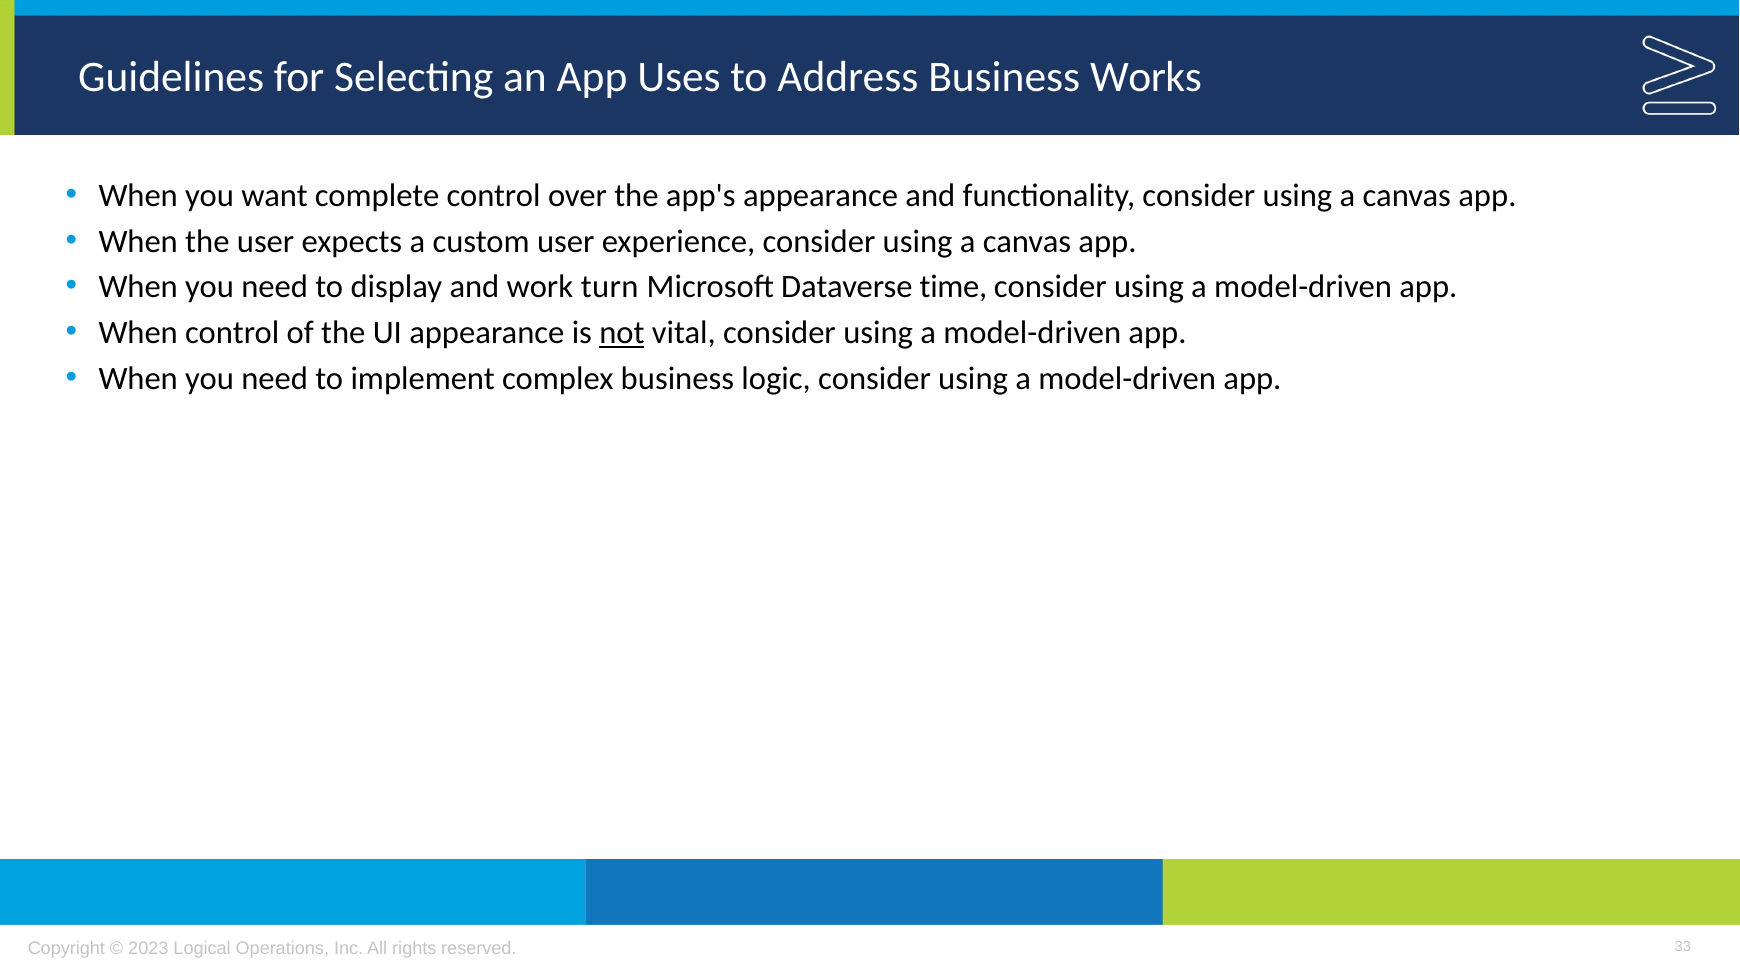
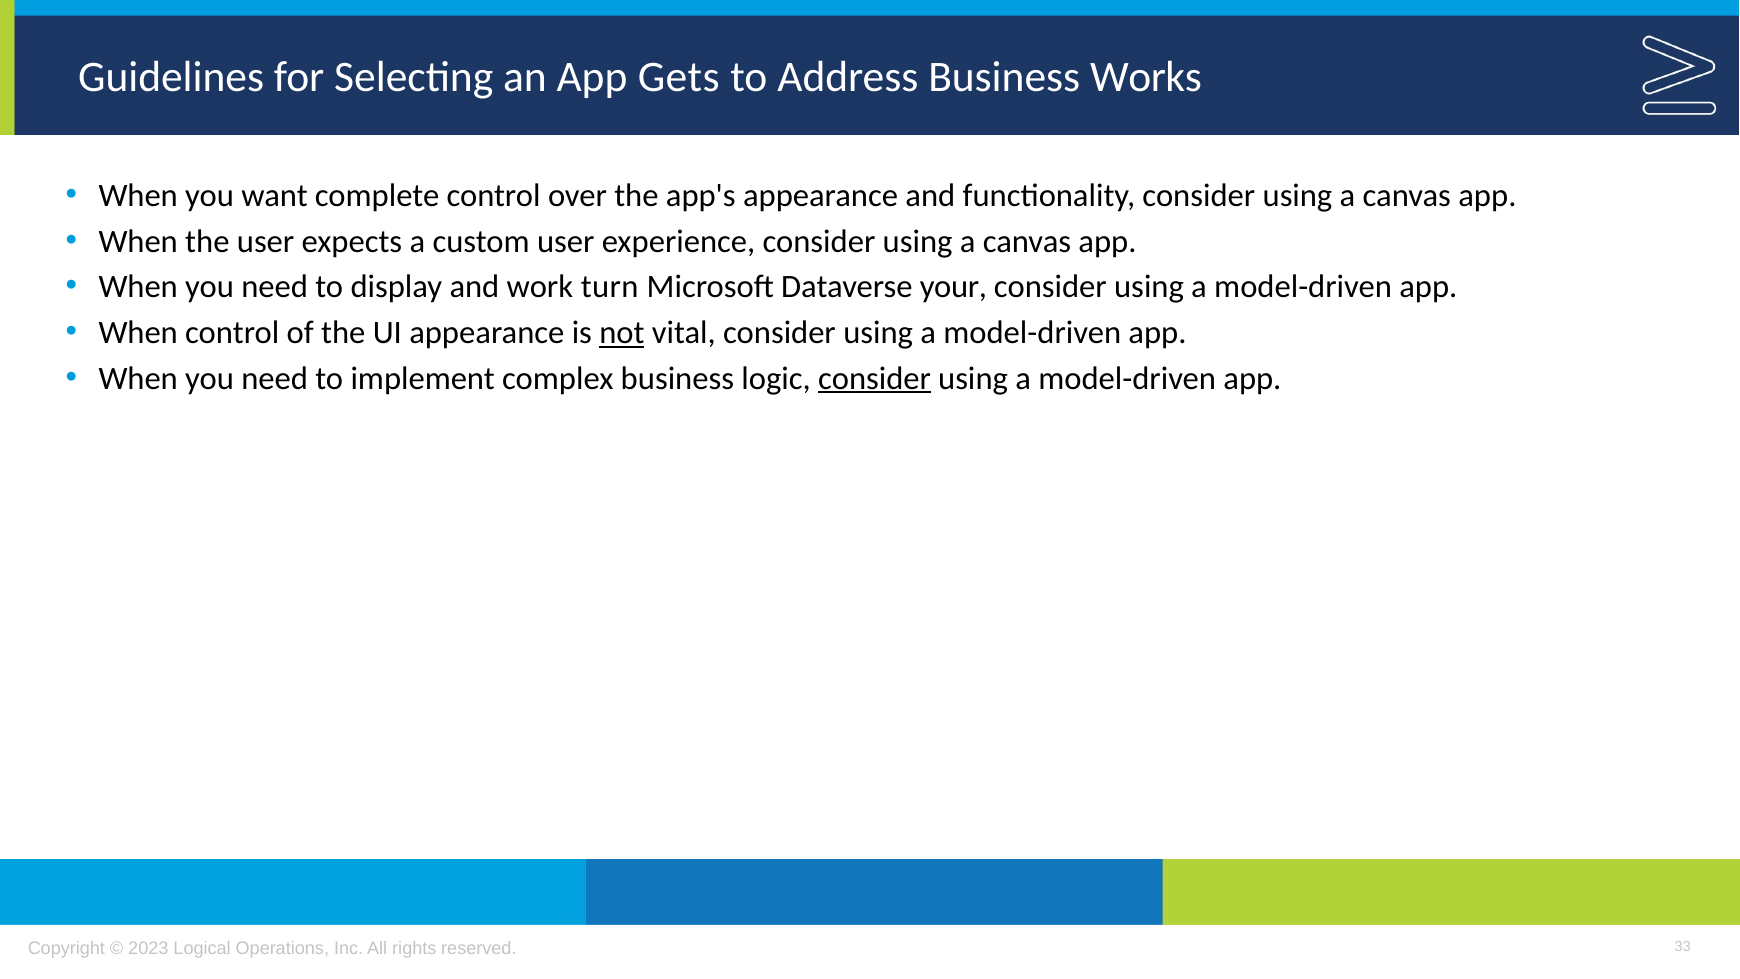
Uses: Uses -> Gets (679, 78)
time: time -> your (953, 287)
consider underline: none -> present (875, 378)
